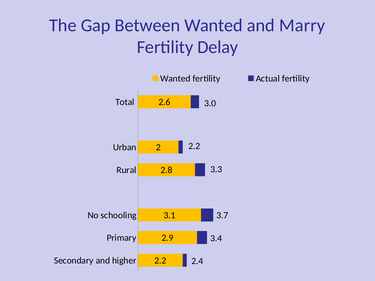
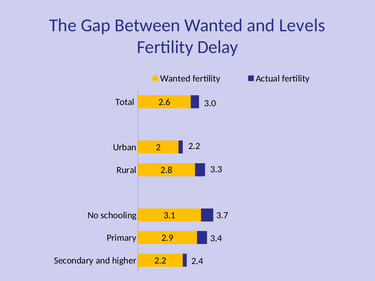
Marry: Marry -> Levels (302, 25)
